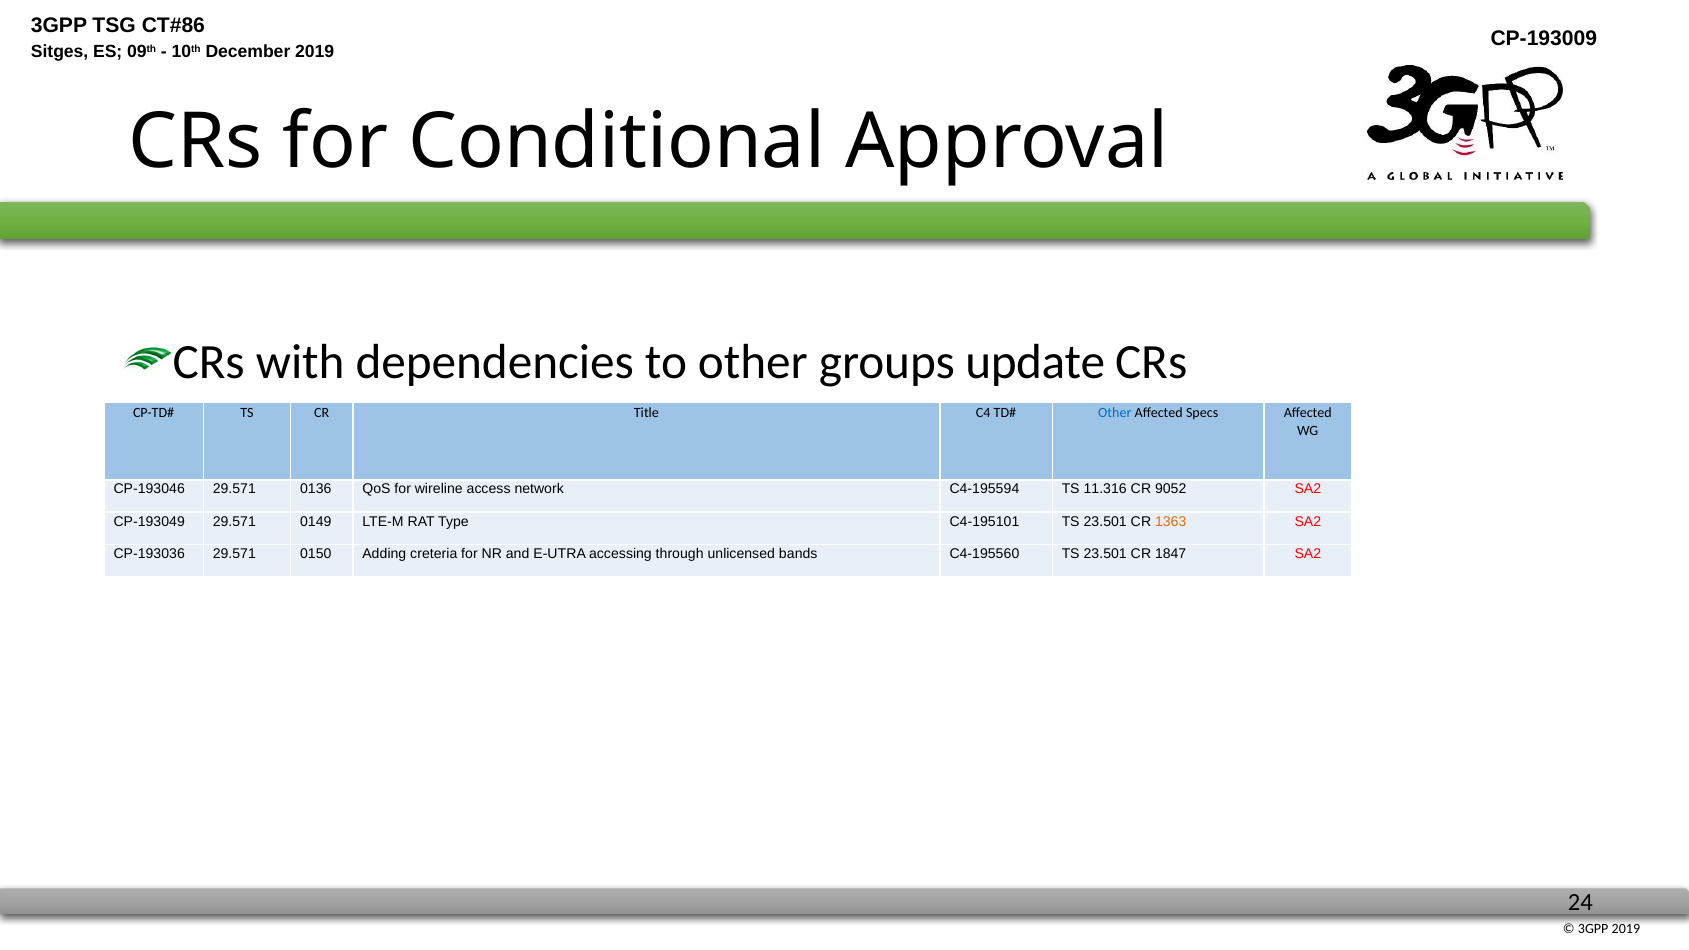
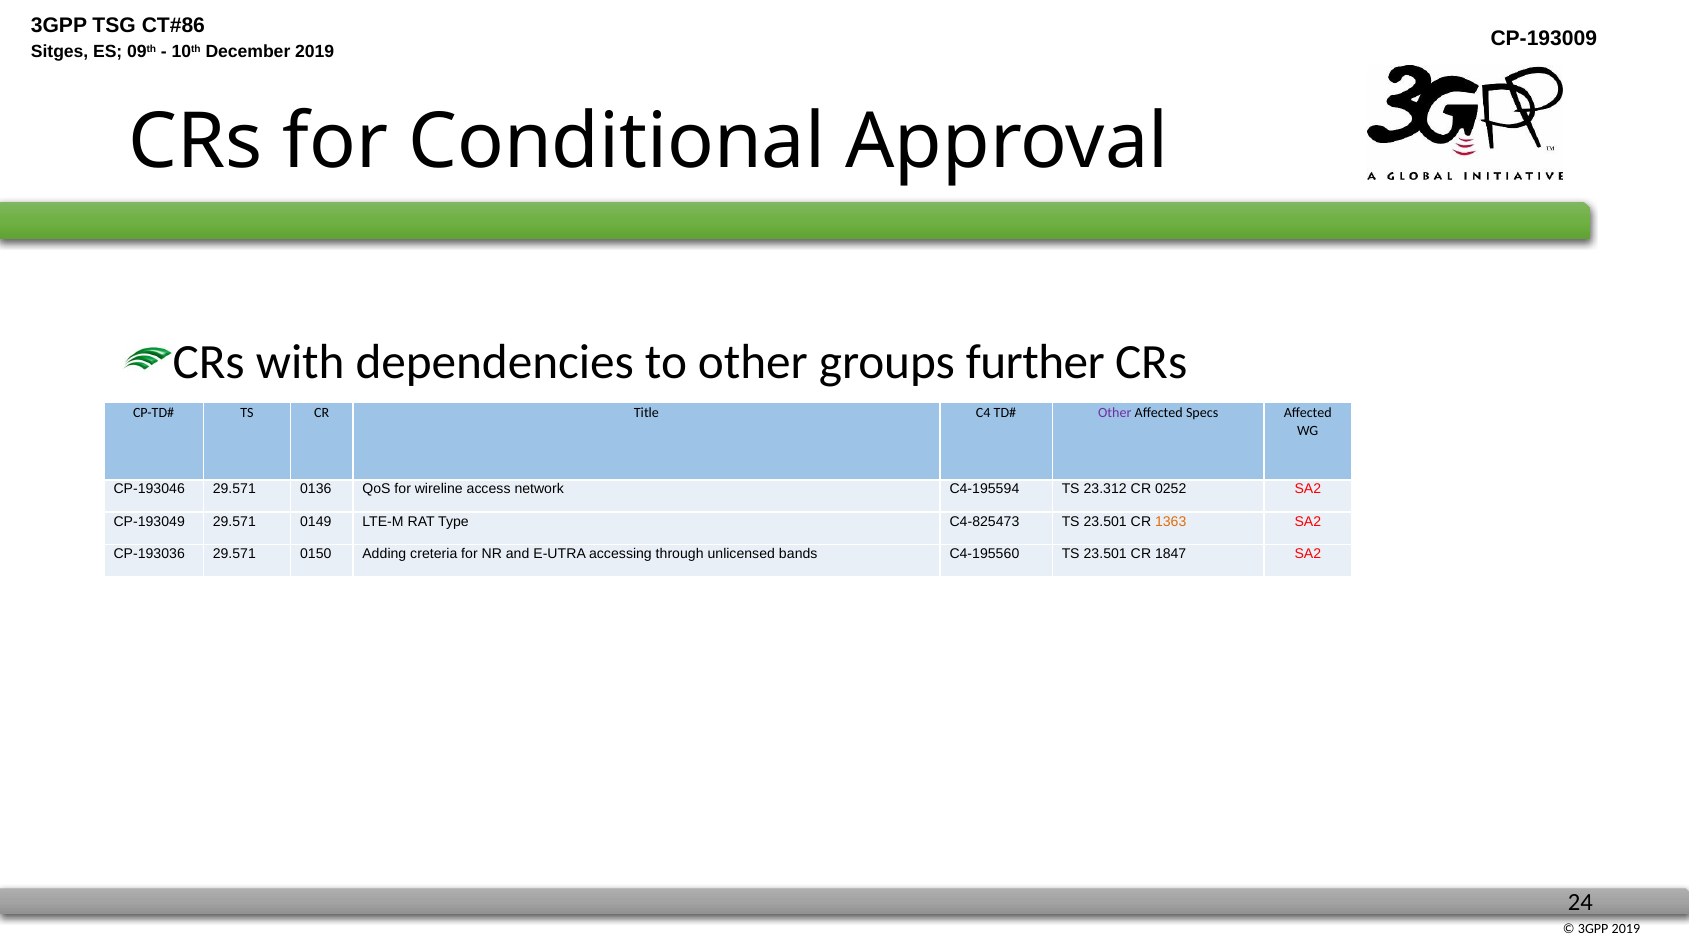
update: update -> further (1035, 362)
Other colour: blue -> purple (1115, 412)
11.316: 11.316 -> 23.312 (1105, 489)
9052: 9052 -> 0252 (1171, 489)
C4-195101: C4-195101 -> C4-825473 (984, 521)
